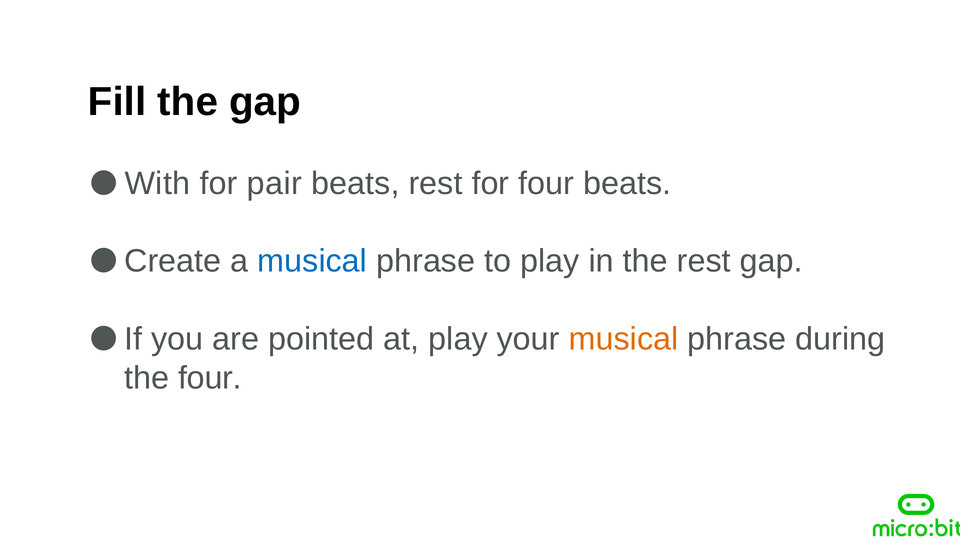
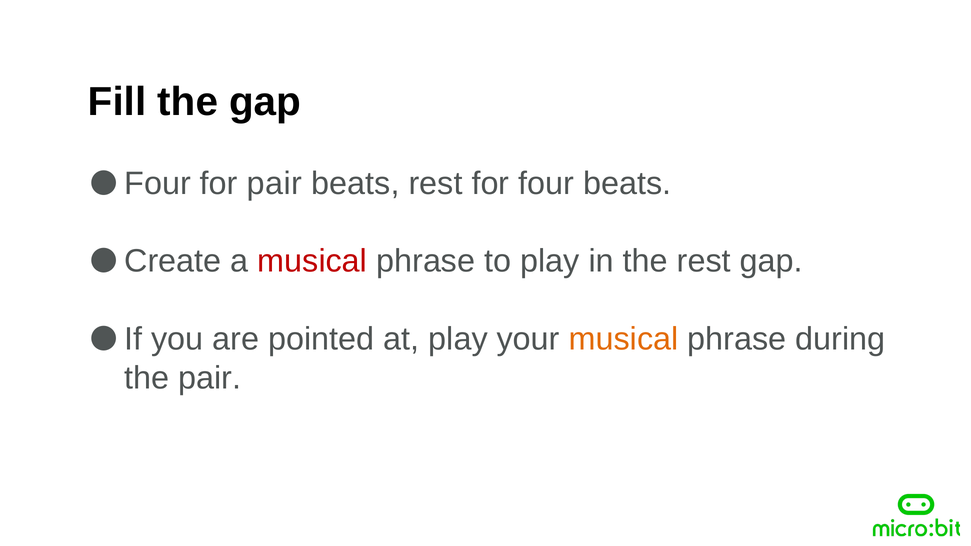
With: With -> Four (158, 184)
musical colour: blue -> red (312, 261)
the four: four -> pair (210, 378)
